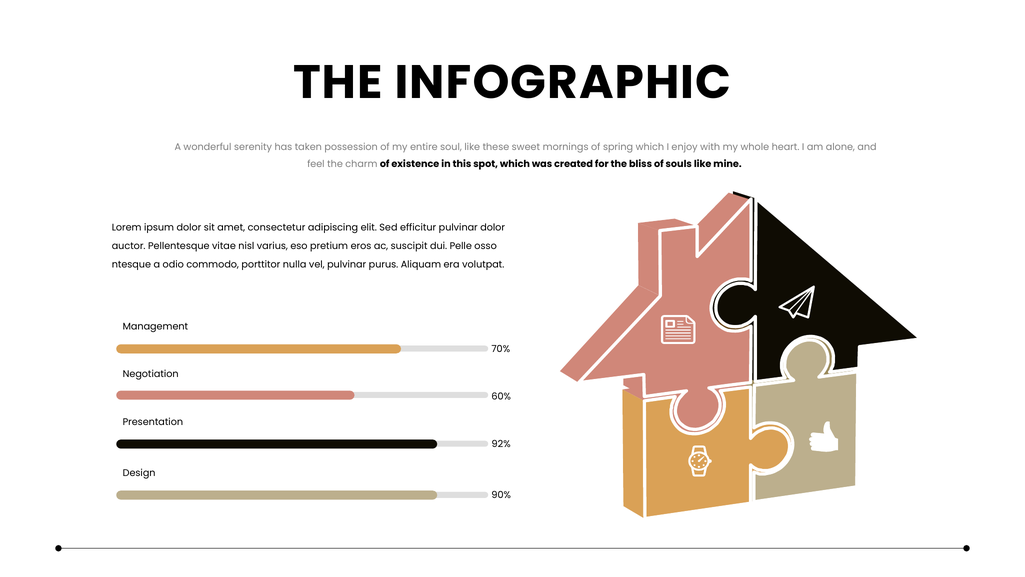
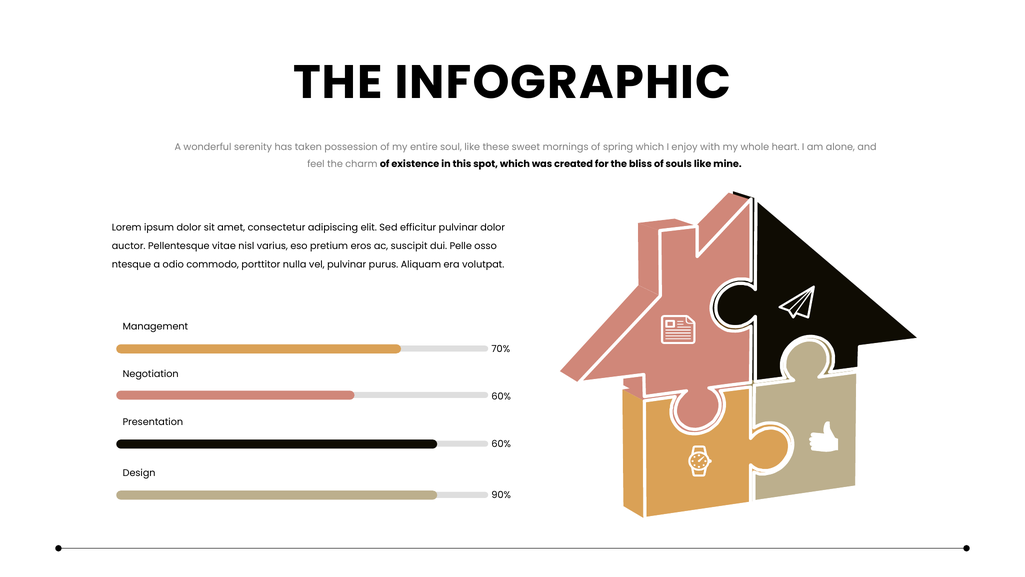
92%: 92% -> 60% (501, 444)
